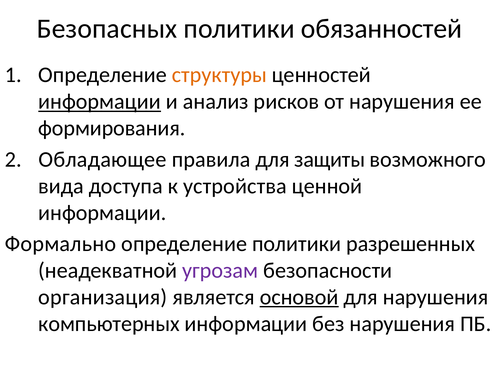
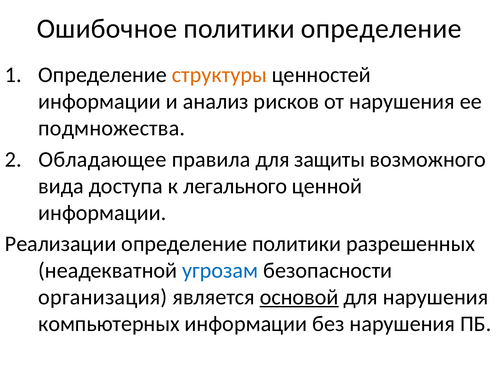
Безопасных: Безопасных -> Ошибочное (107, 29)
политики обязанностей: обязанностей -> определение (381, 29)
информации underline: present -> none (100, 101)
формирования: формирования -> подмножества (112, 128)
устройства: устройства -> легального (235, 186)
Формально: Формально -> Реализации (61, 243)
угрозам colour: purple -> blue (220, 270)
